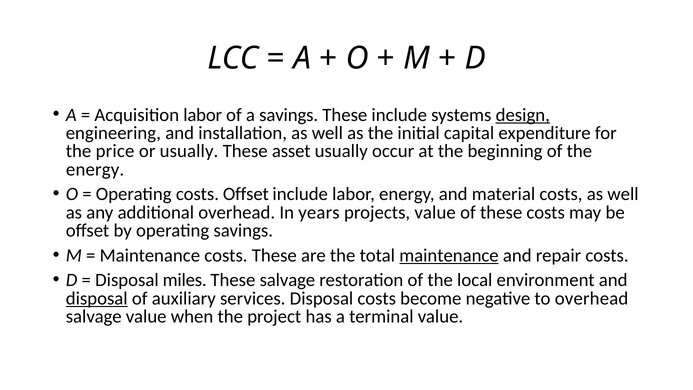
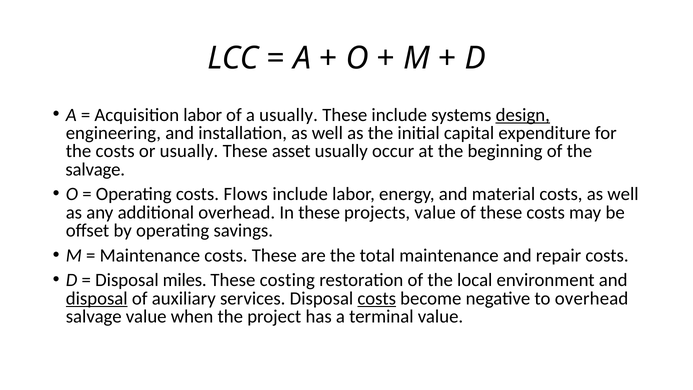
a savings: savings -> usually (289, 115)
the price: price -> costs (115, 151)
energy: energy -> salvage (95, 169)
costs Offset: Offset -> Flows (246, 194)
In years: years -> these (319, 212)
maintenance underline: present -> none (449, 255)
These salvage: salvage -> costing (287, 280)
costs underline: none -> present (377, 298)
